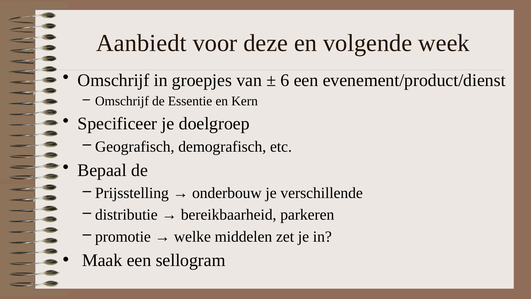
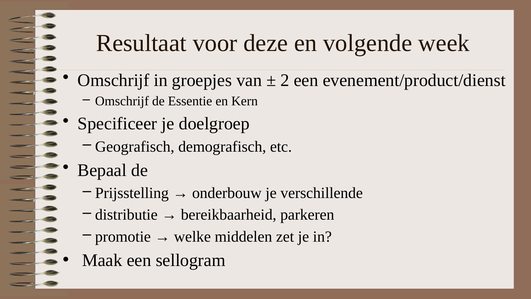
Aanbiedt: Aanbiedt -> Resultaat (141, 43)
6: 6 -> 2 (285, 80)
